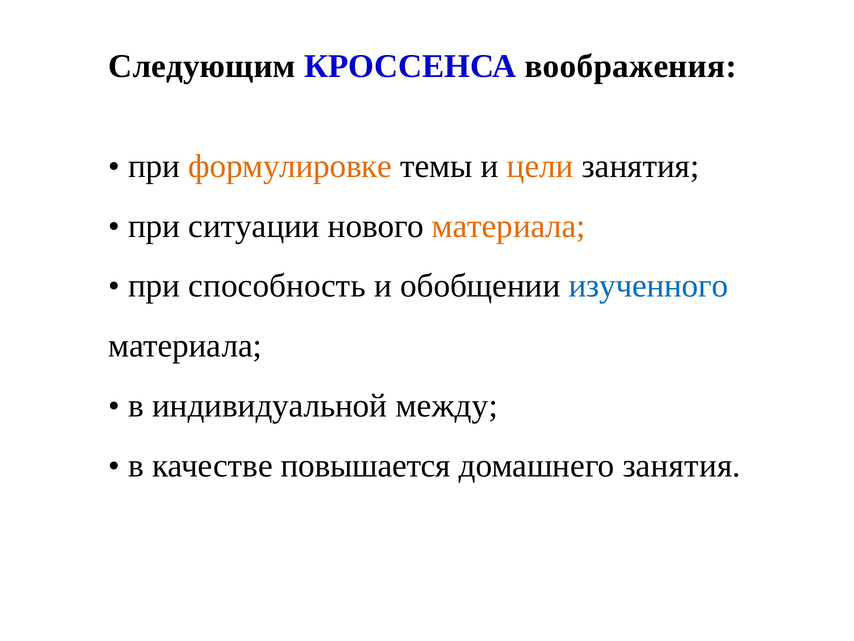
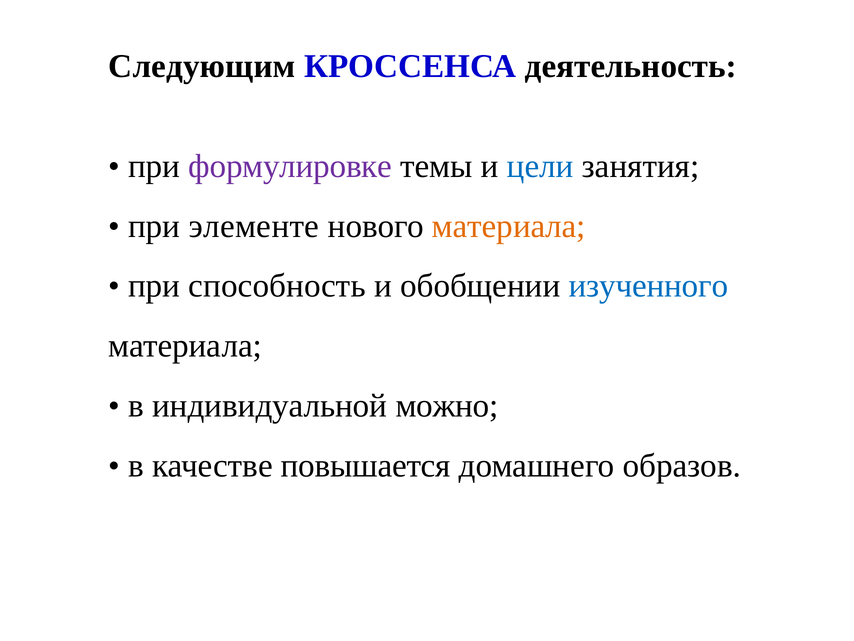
воображения: воображения -> деятельность (631, 66)
формулировке colour: orange -> purple (290, 166)
цели colour: orange -> blue (540, 166)
ситуации: ситуации -> элементе (254, 226)
между: между -> можно (447, 405)
домашнего занятия: занятия -> образов (682, 465)
